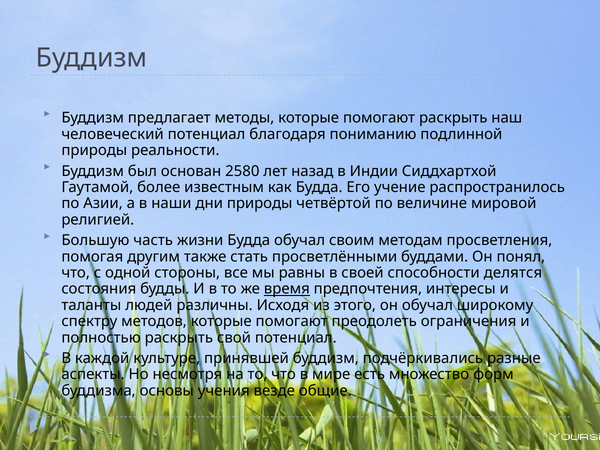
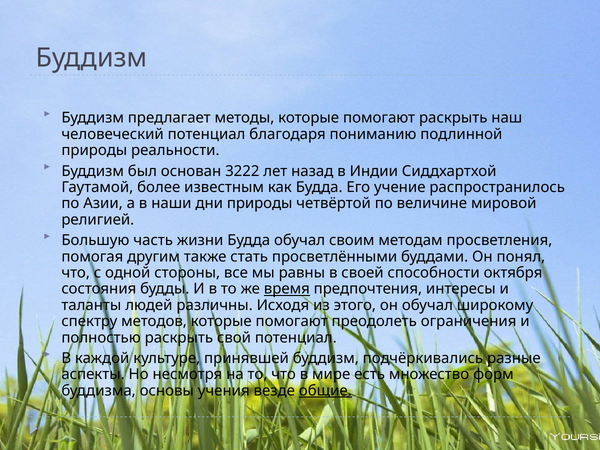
2580: 2580 -> 3222 (242, 171)
делятся: делятся -> октября (513, 273)
общие underline: none -> present (325, 391)
